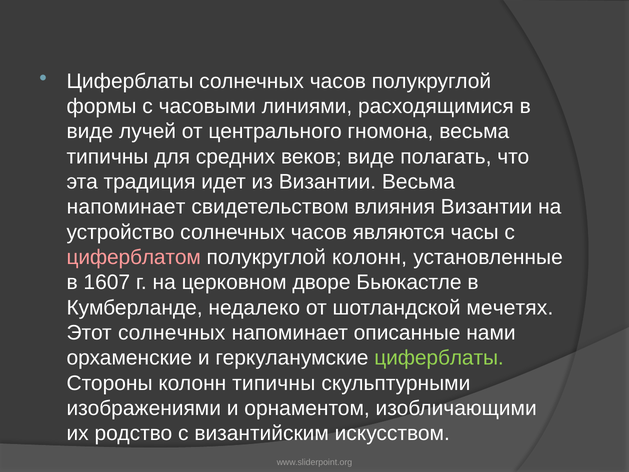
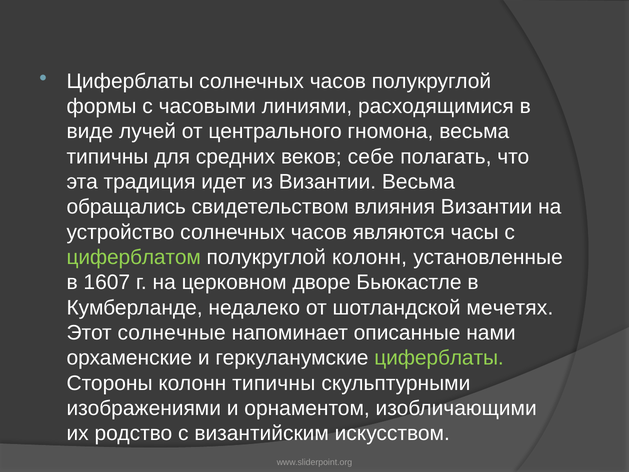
веков виде: виде -> себе (371, 157)
напоминает: напоминает -> обращались (126, 207)
циферблатом colour: pink -> light green (134, 257)
Этот солнечных: солнечных -> солнечные (172, 333)
